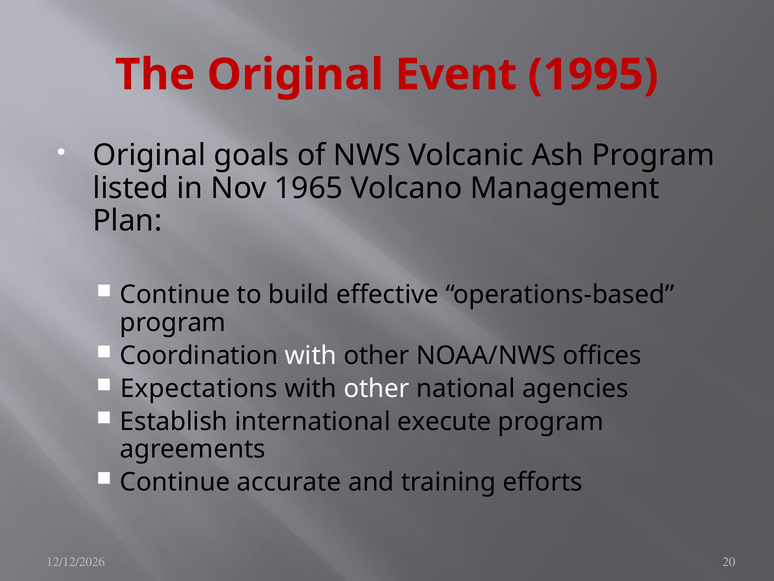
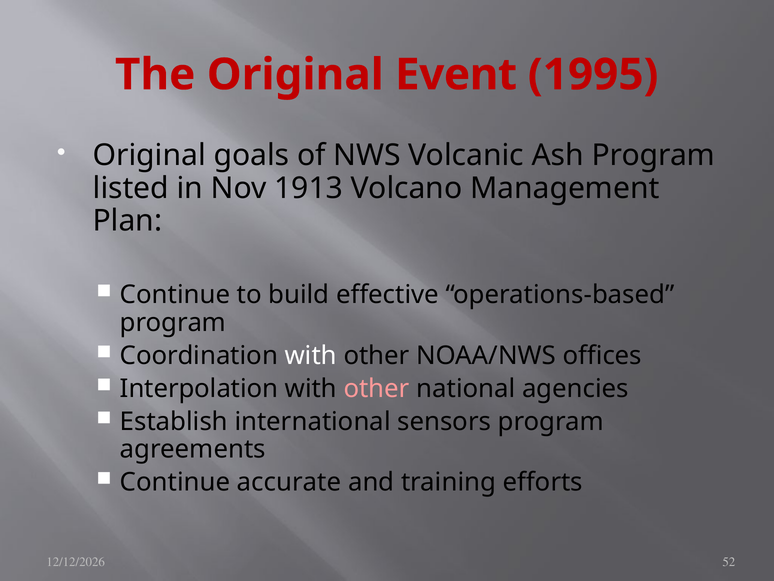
1965: 1965 -> 1913 (309, 188)
Expectations: Expectations -> Interpolation (199, 388)
other colour: white -> pink (377, 388)
execute: execute -> sensors (444, 421)
20: 20 -> 52 (729, 562)
